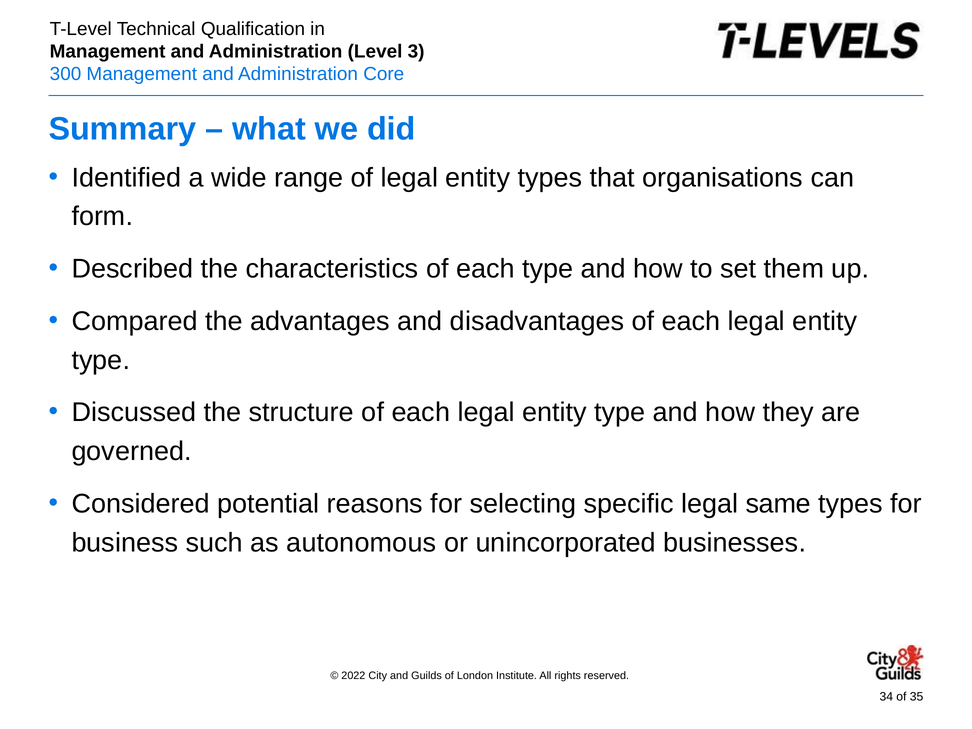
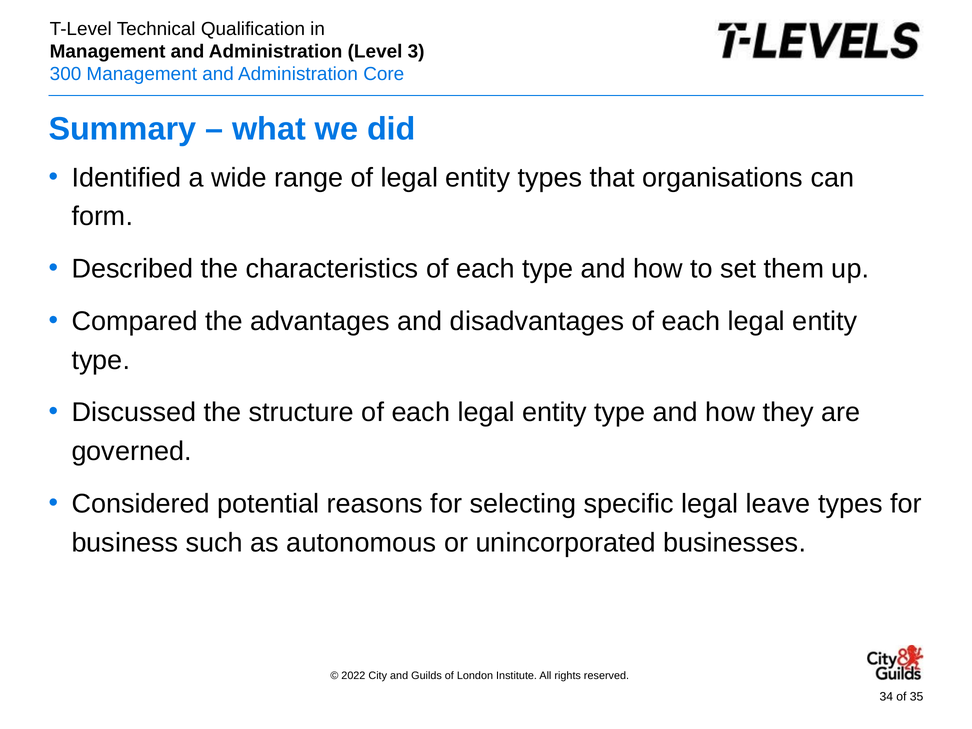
same: same -> leave (778, 504)
